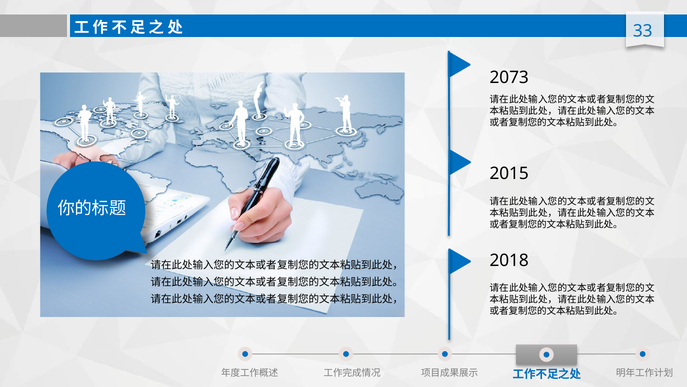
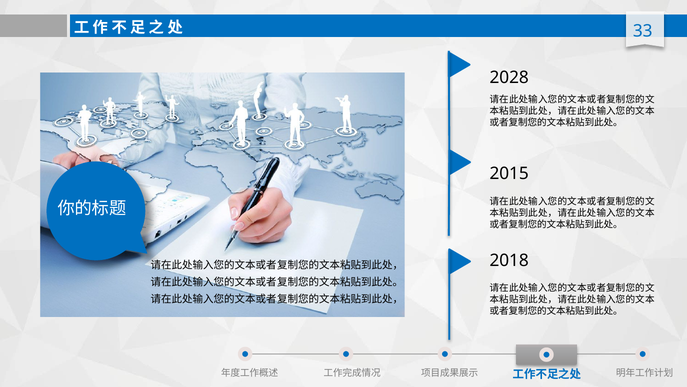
2073: 2073 -> 2028 (509, 77)
